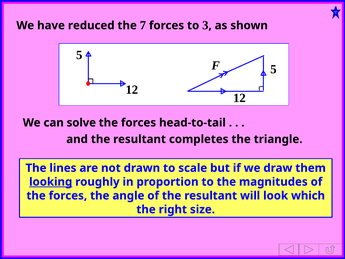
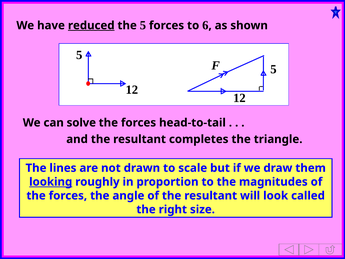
reduced underline: none -> present (91, 25)
the 7: 7 -> 5 (143, 25)
3: 3 -> 6 (205, 25)
which: which -> called (308, 195)
